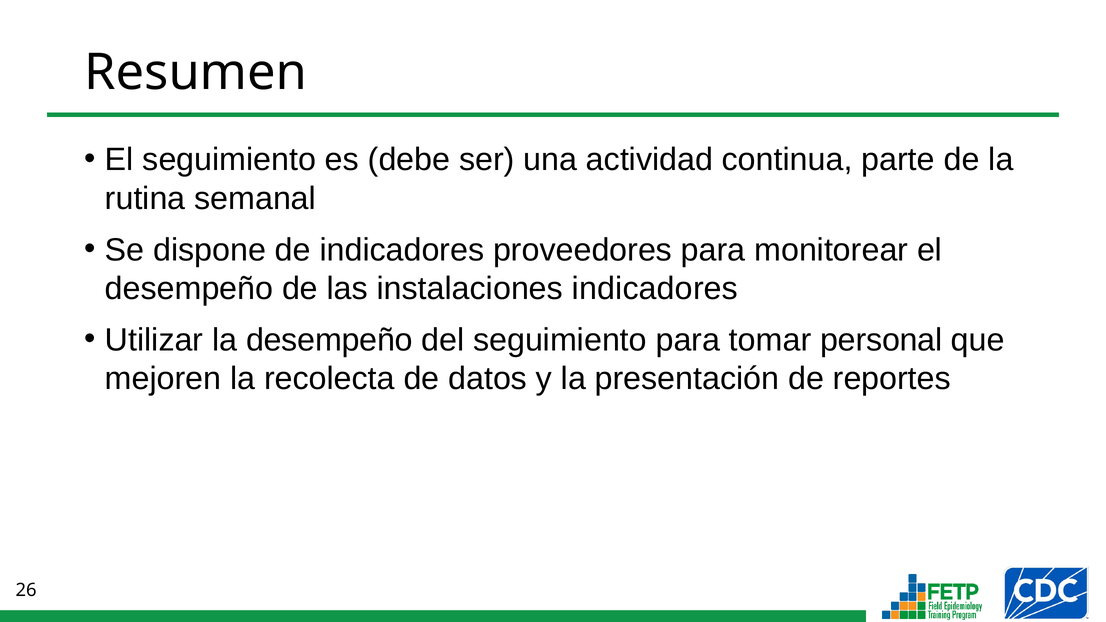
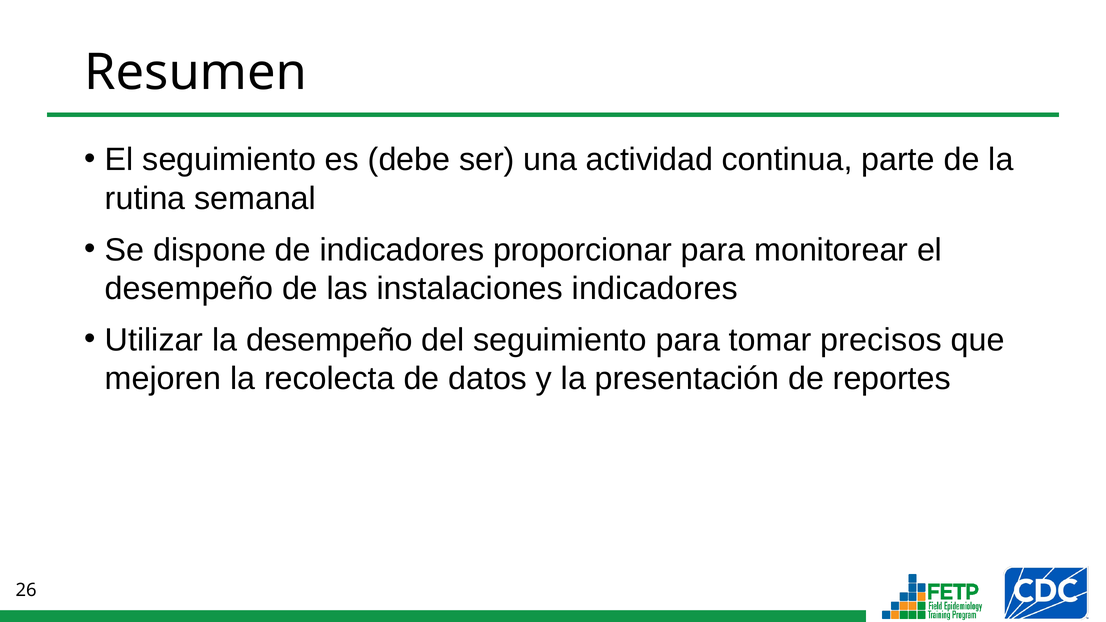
proveedores: proveedores -> proporcionar (583, 250)
personal: personal -> precisos (881, 340)
